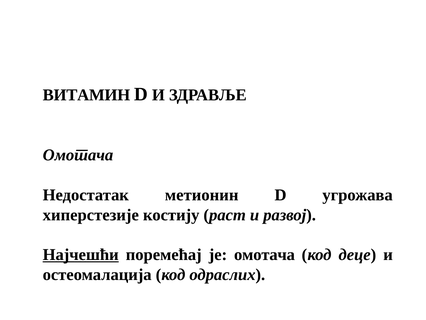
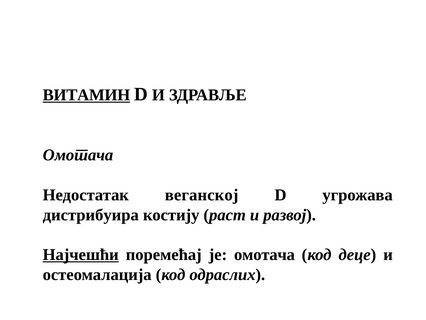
ВИТАМИН underline: none -> present (86, 95)
метионин: метионин -> веганској (202, 195)
хиперстезије: хиперстезије -> дистрибуира (91, 215)
